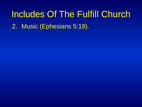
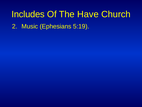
Fulfill: Fulfill -> Have (88, 14)
